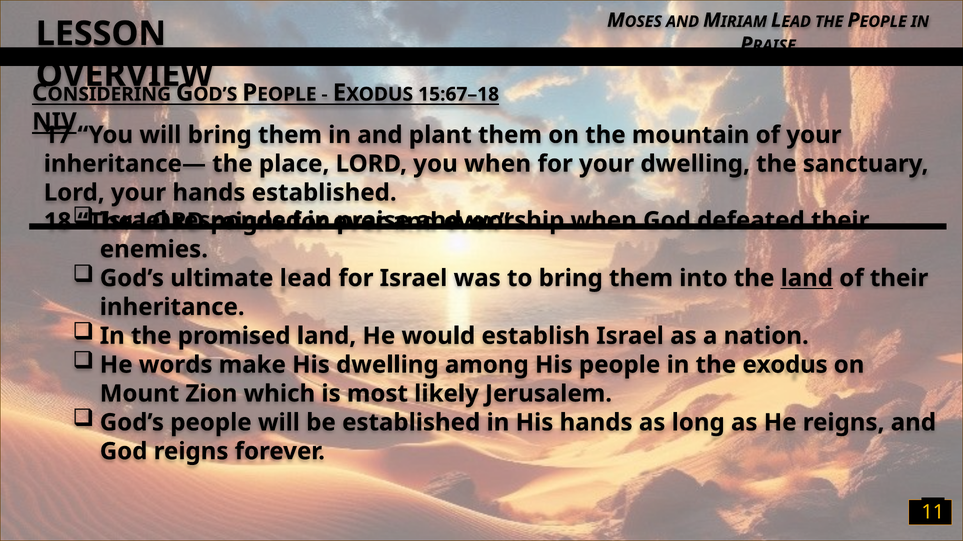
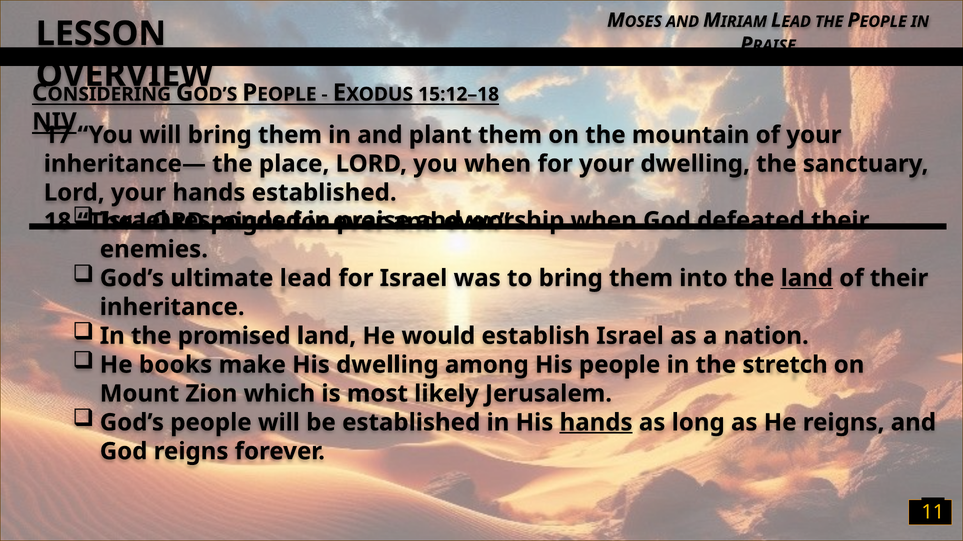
15:67–18: 15:67–18 -> 15:12–18 (459, 94)
words: words -> books (176, 365)
exodus: exodus -> stretch (785, 365)
hands underline: none -> present (596, 423)
